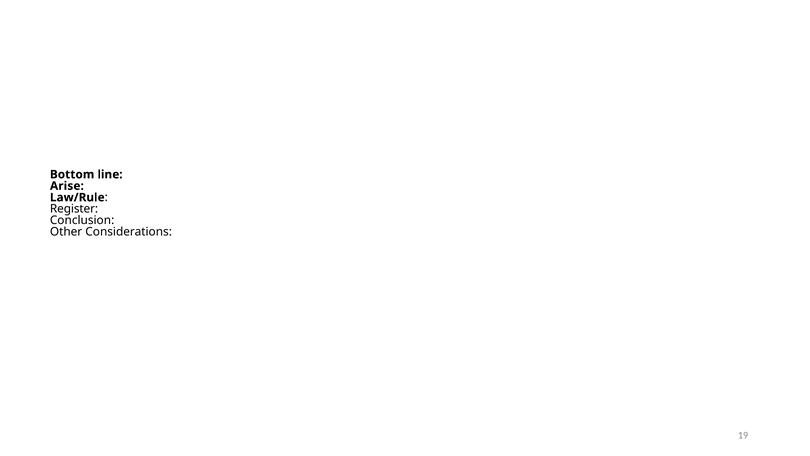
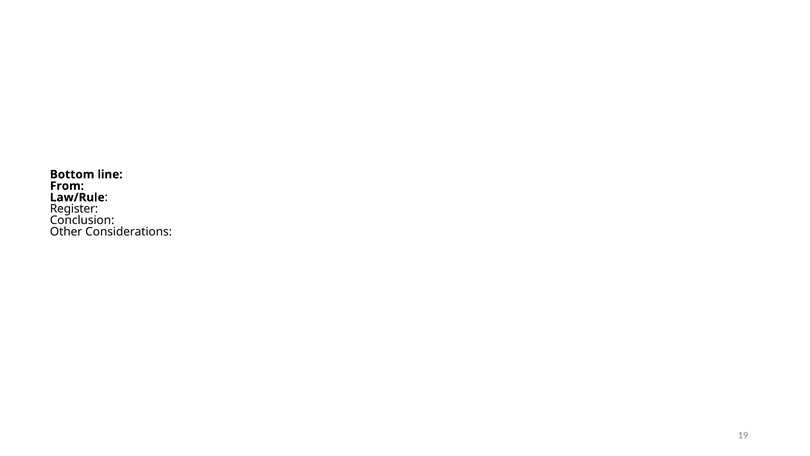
Arise: Arise -> From (67, 186)
